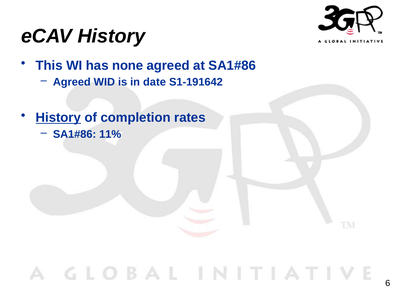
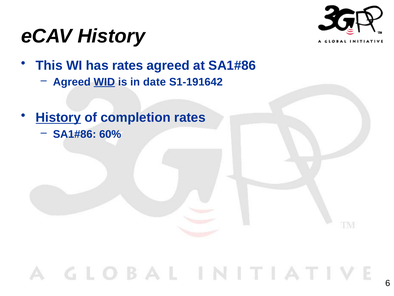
has none: none -> rates (128, 65)
WID underline: none -> present (104, 82)
11%: 11% -> 60% (110, 134)
